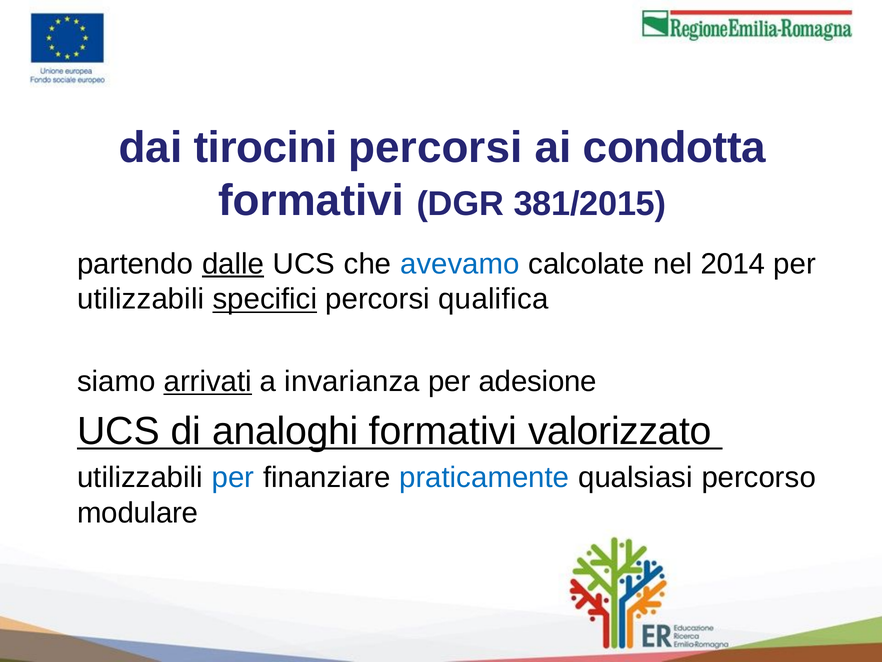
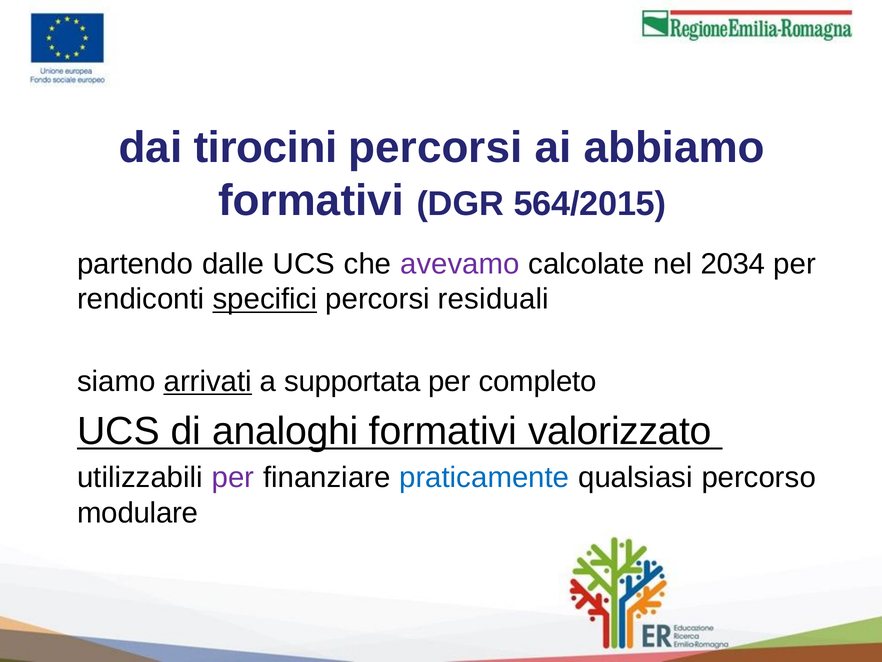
condotta: condotta -> abbiamo (674, 148)
381/2015: 381/2015 -> 564/2015 (590, 204)
dalle underline: present -> none (233, 264)
avevamo colour: blue -> purple (460, 264)
2014: 2014 -> 2034 (733, 264)
utilizzabili: utilizzabili -> rendiconti (141, 299)
qualifica: qualifica -> residuali (493, 299)
invarianza: invarianza -> supportata (352, 381)
adesione: adesione -> completo (538, 381)
per colour: blue -> purple (233, 477)
